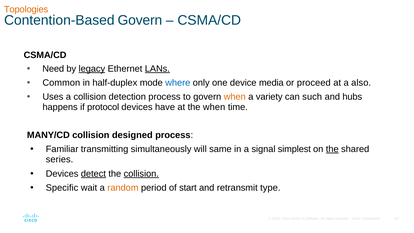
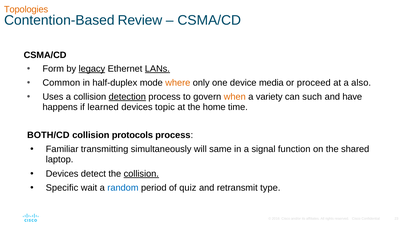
Contention-Based Govern: Govern -> Review (140, 20)
Need: Need -> Form (53, 69)
where colour: blue -> orange (178, 83)
detection underline: none -> present (127, 97)
hubs: hubs -> have (352, 97)
protocol: protocol -> learned (103, 107)
have: have -> topic (165, 107)
the when: when -> home (214, 107)
MANY/CD: MANY/CD -> BOTH/CD (48, 135)
designed: designed -> protocols (132, 135)
simplest: simplest -> function (294, 149)
the underline: present -> none (332, 149)
series: series -> laptop (60, 160)
detect underline: present -> none (93, 174)
random colour: orange -> blue (123, 188)
start: start -> quiz (188, 188)
